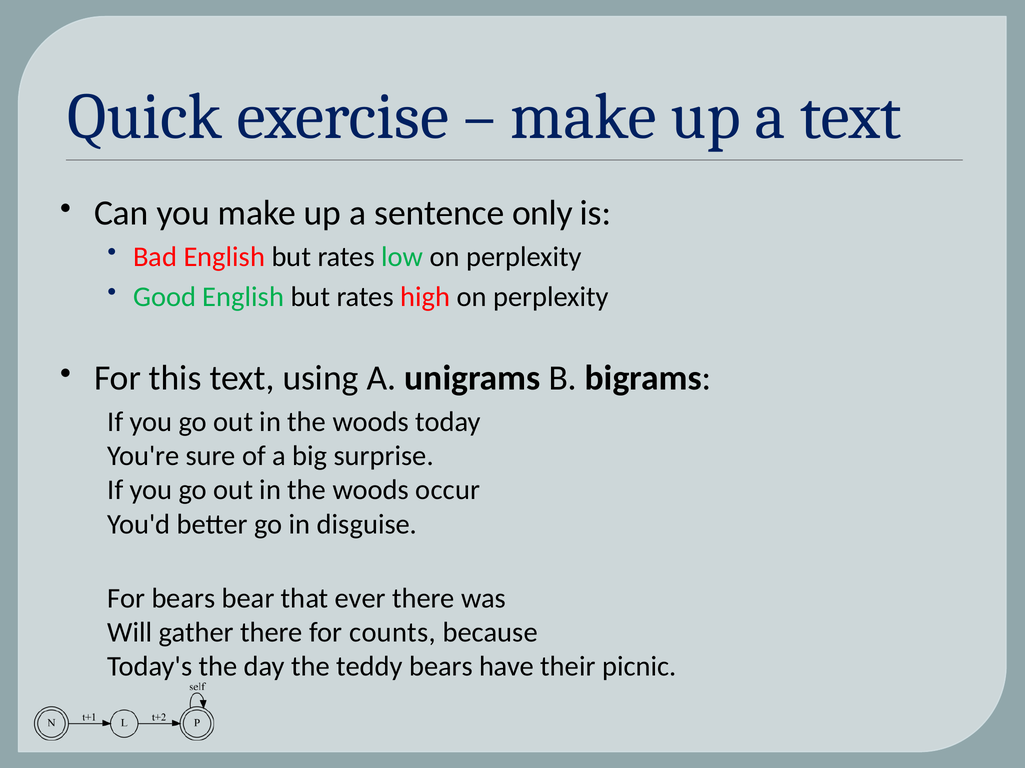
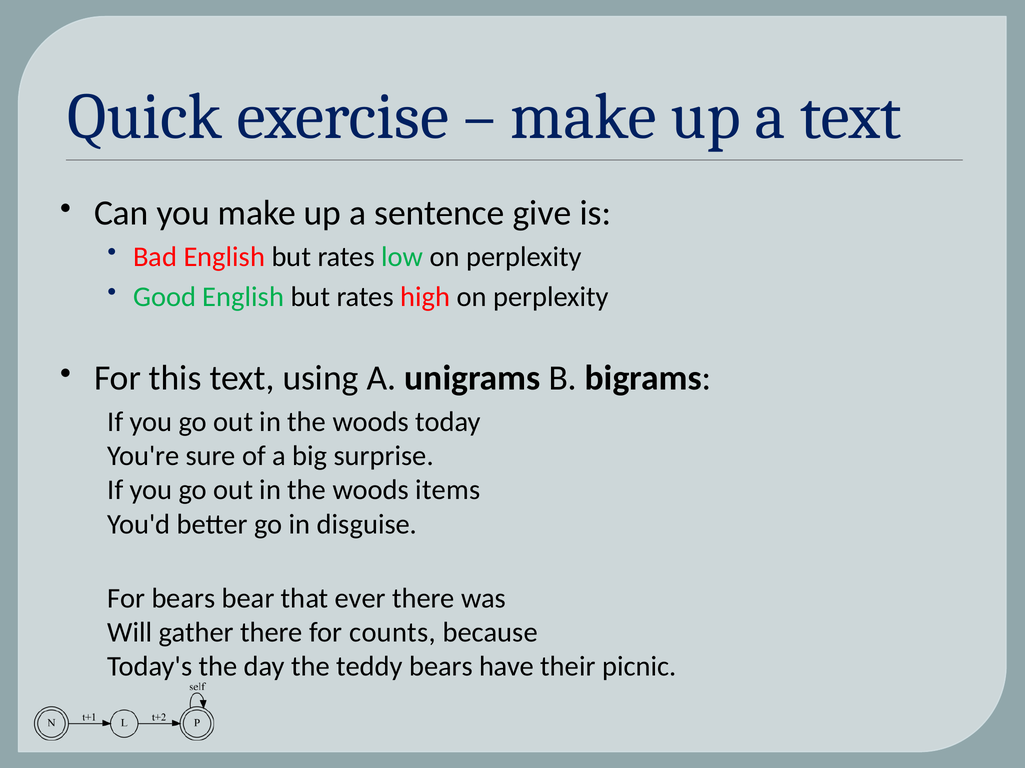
only: only -> give (542, 213)
occur: occur -> items (448, 491)
